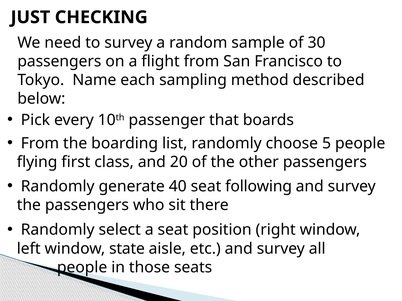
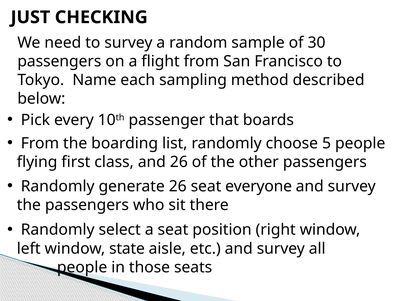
and 20: 20 -> 26 (179, 162)
generate 40: 40 -> 26 (178, 187)
following: following -> everyone (259, 187)
